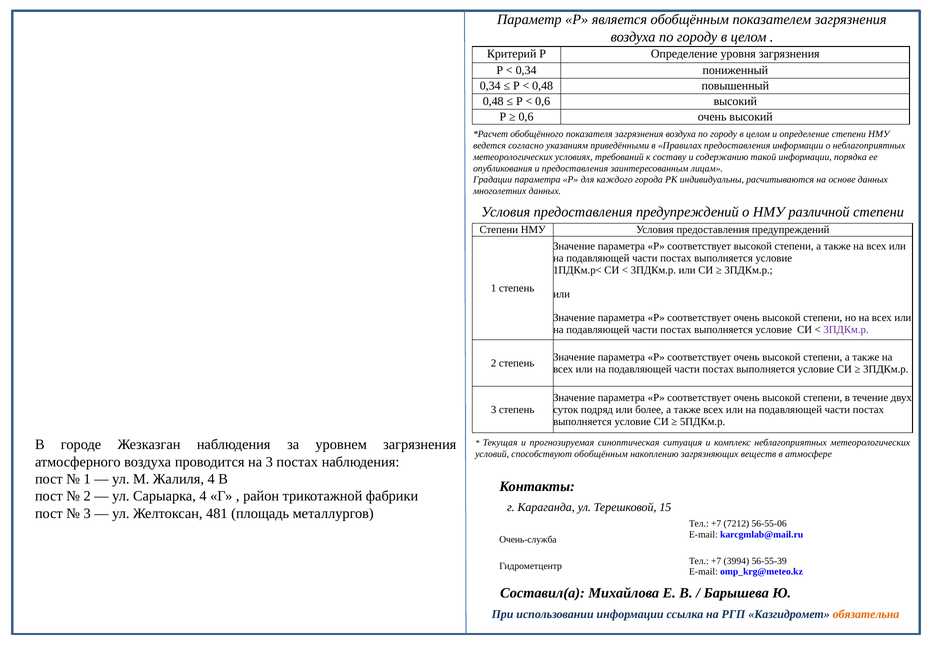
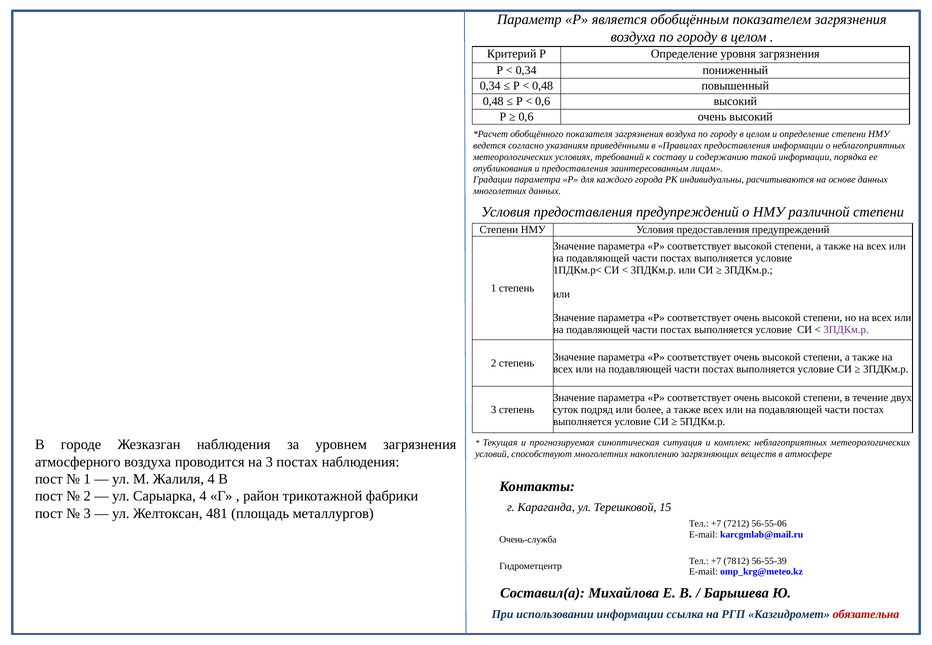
способствуют обобщённым: обобщённым -> многолетних (601, 454)
3994: 3994 -> 7812 (736, 561)
обязательна colour: orange -> red (866, 614)
